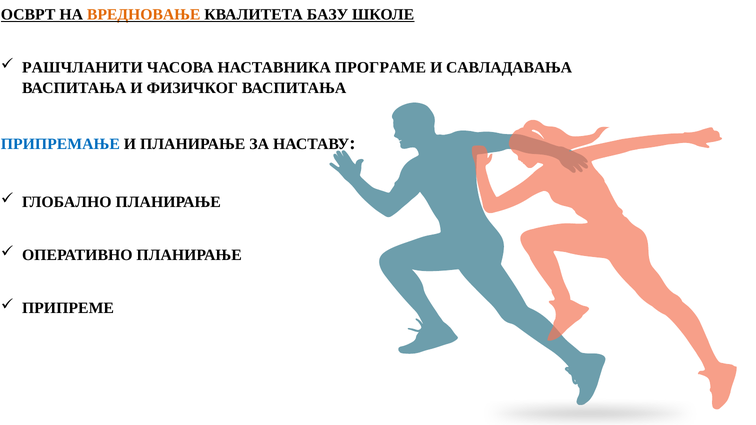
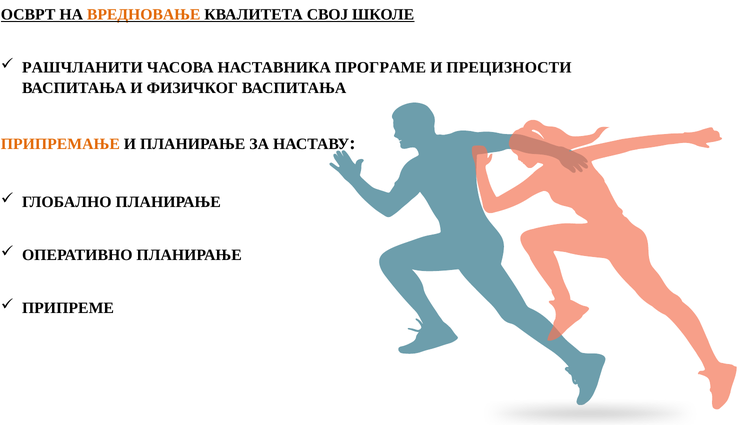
БАЗУ: БАЗУ -> СВОЈ (328, 15)
САВЛАДАВАЊА: САВЛАДАВАЊА -> ПРЕЦИЗНОСТИ (509, 68)
ПРИПРЕМАЊЕ colour: blue -> orange (60, 144)
